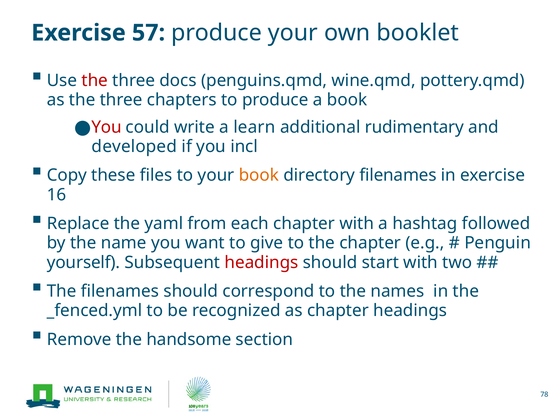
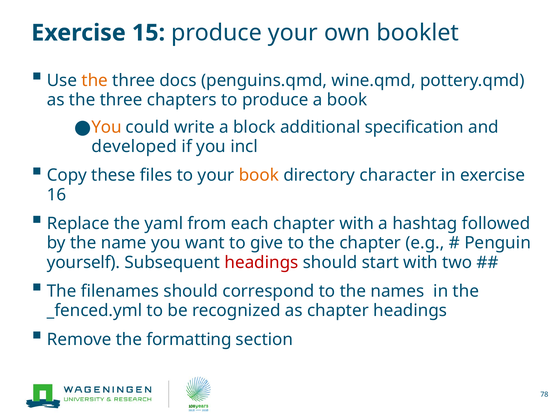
57: 57 -> 15 (148, 33)
the colour: red -> orange (95, 80)
You colour: red -> orange (107, 127)
learn: learn -> block (254, 127)
rudimentary: rudimentary -> specification (414, 127)
directory filenames: filenames -> character (398, 175)
handsome: handsome -> formatting (189, 339)
